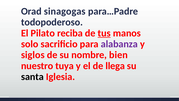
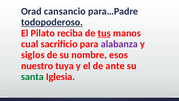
sinagogas: sinagogas -> cansancio (65, 11)
todopoderoso underline: none -> present (52, 22)
solo: solo -> cual (30, 44)
bien: bien -> esos (118, 55)
llega: llega -> ante (115, 66)
santa colour: black -> green (32, 76)
